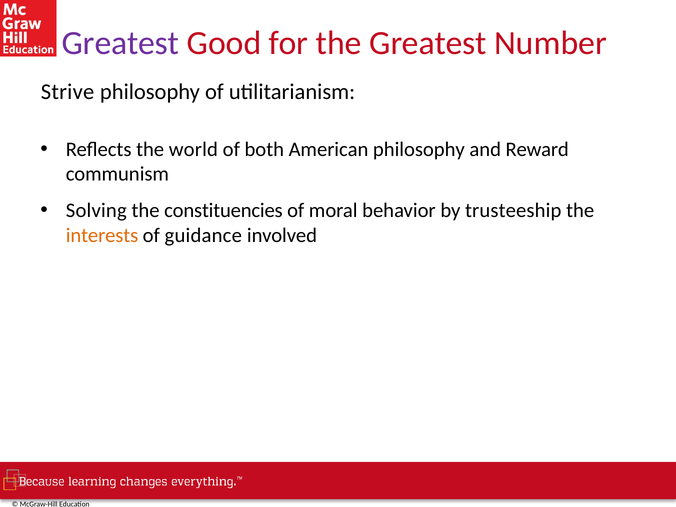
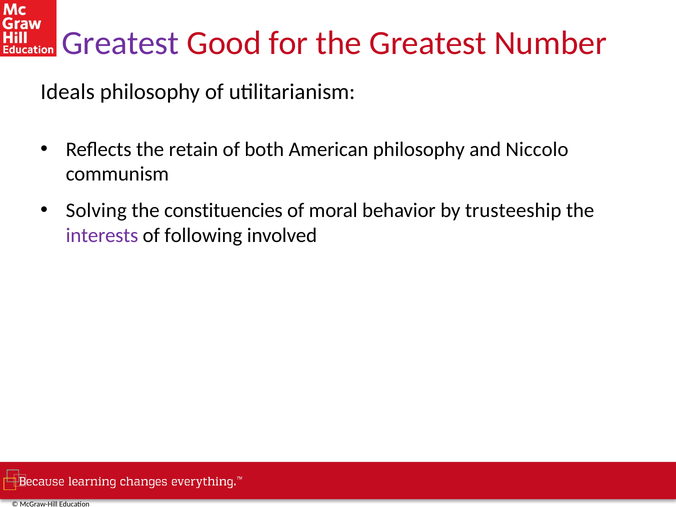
Strive: Strive -> Ideals (68, 92)
world: world -> retain (193, 149)
Reward: Reward -> Niccolo (537, 149)
interests colour: orange -> purple (102, 235)
guidance: guidance -> following (203, 235)
